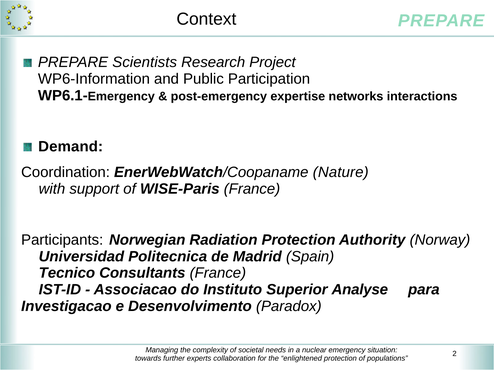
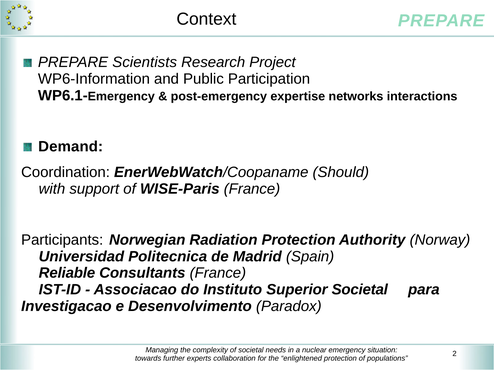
Nature: Nature -> Should (341, 172)
Tecnico: Tecnico -> Reliable (67, 273)
Superior Analyse: Analyse -> Societal (360, 290)
